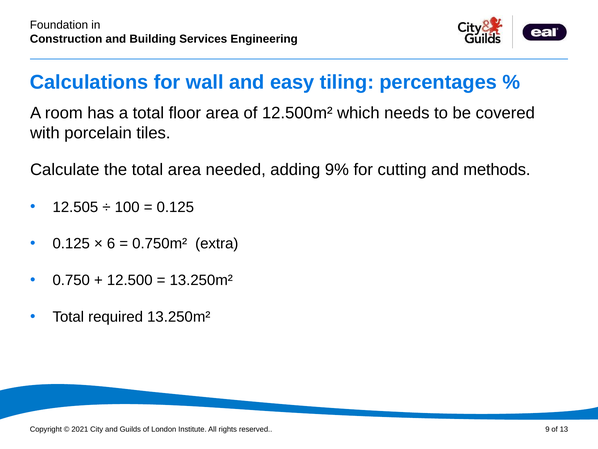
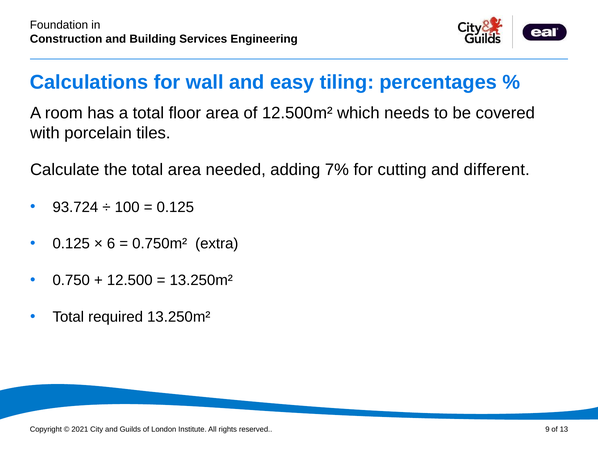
9%: 9% -> 7% (337, 169)
methods: methods -> different (497, 169)
12.505: 12.505 -> 93.724 (75, 207)
